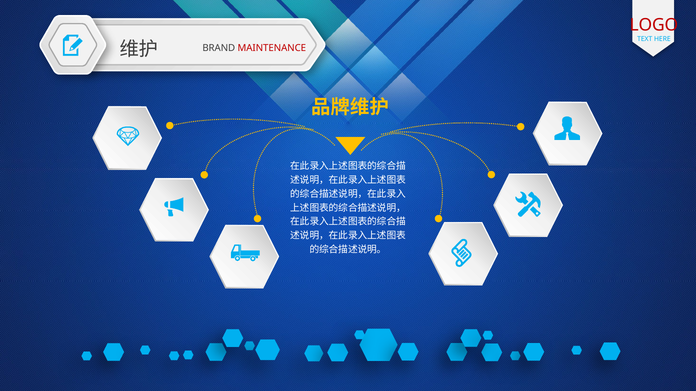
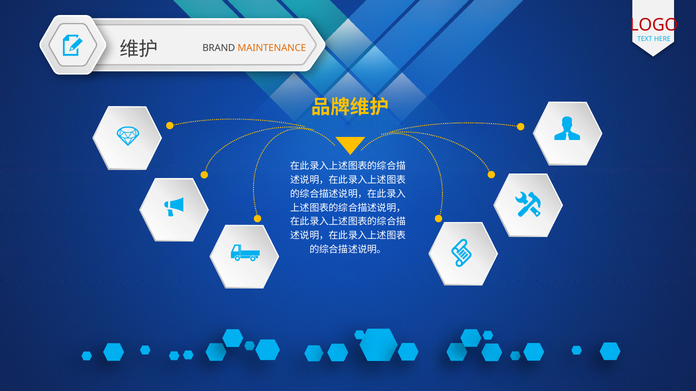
MAINTENANCE colour: red -> orange (272, 48)
